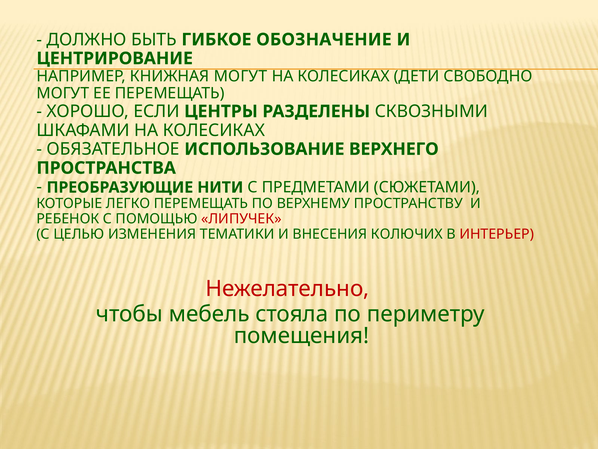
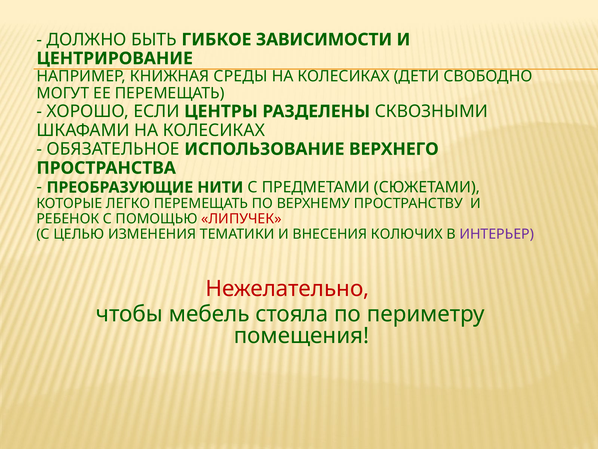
ОБОЗНАЧЕНИЕ: ОБОЗНАЧЕНИЕ -> ЗАВИСИМОСТИ (324, 40)
КНИЖНАЯ МОГУТ: МОГУТ -> СРЕДЫ (240, 76)
ИНТЕРЬЕР colour: red -> purple (497, 234)
